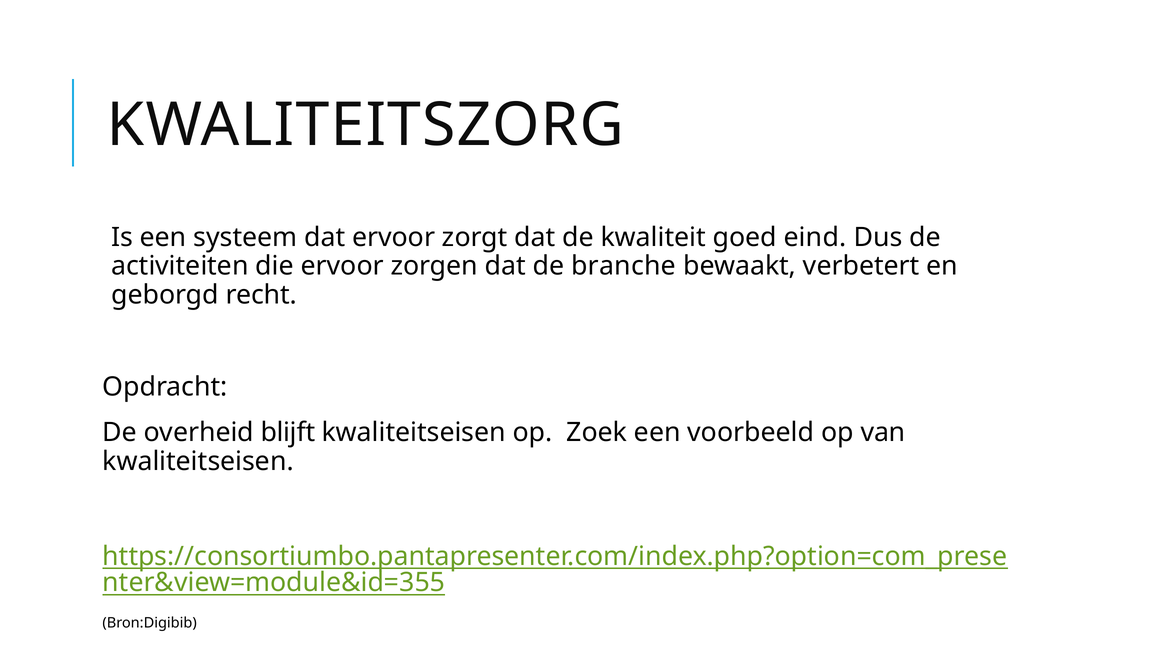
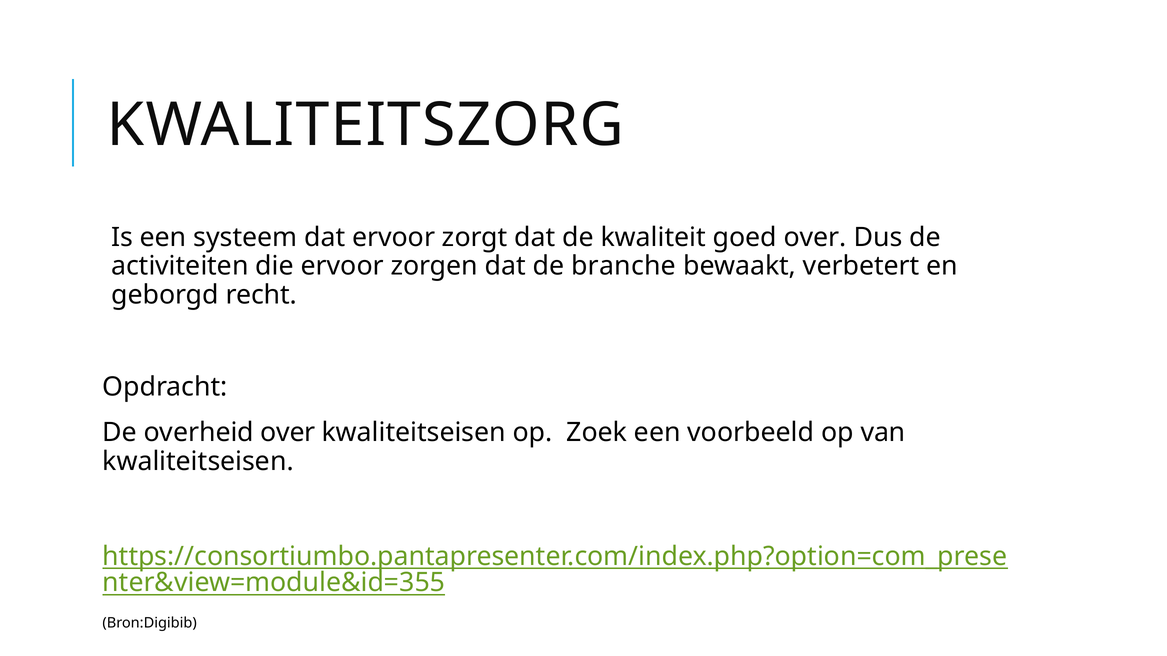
goed eind: eind -> over (815, 237)
overheid blijft: blijft -> over (288, 433)
